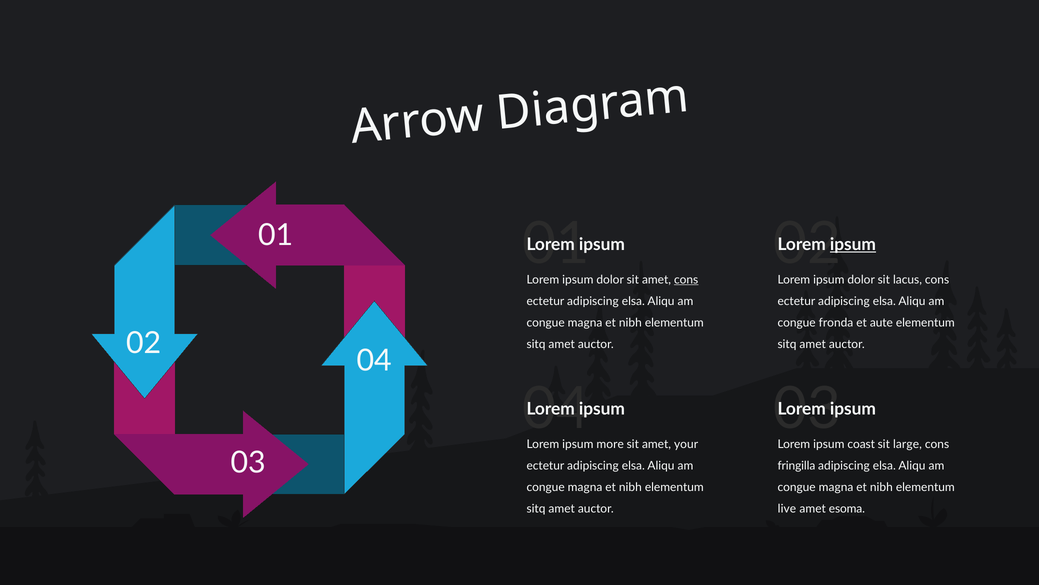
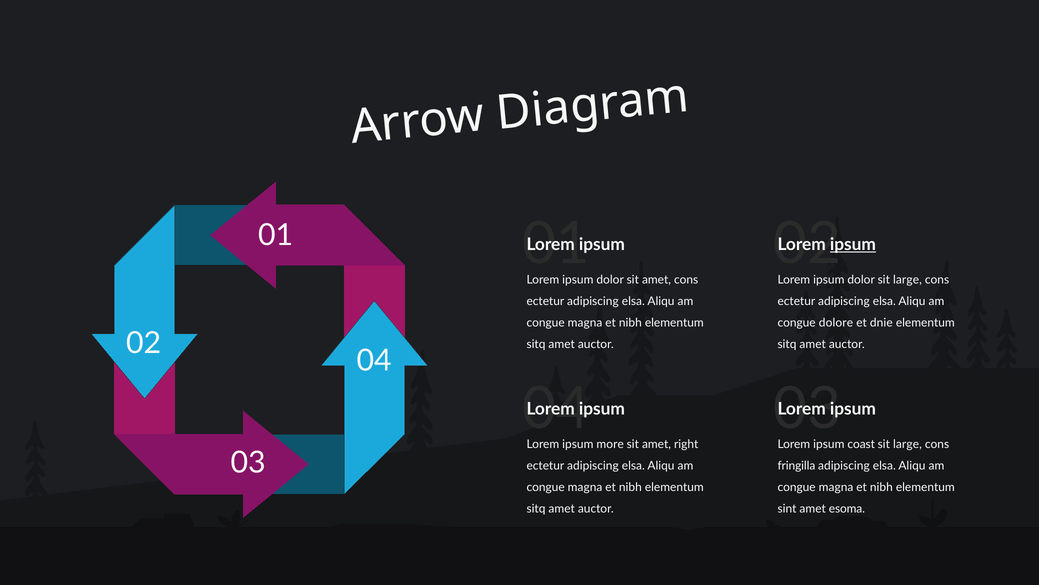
cons underline: present -> none (686, 279)
dolor sit lacus: lacus -> large (907, 279)
fronda: fronda -> dolore (836, 322)
aute: aute -> dnie (881, 322)
your: your -> right (686, 444)
live: live -> sint (787, 508)
